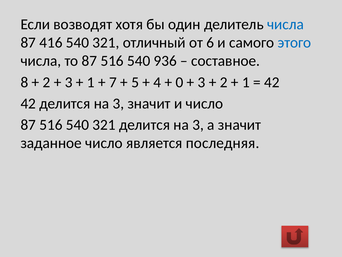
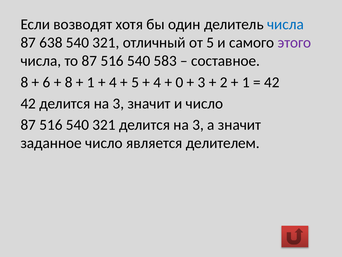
416: 416 -> 638 (51, 43)
от 6: 6 -> 5 (210, 43)
этого colour: blue -> purple (294, 43)
936: 936 -> 583 (165, 61)
2: 2 -> 6 (47, 82)
3: 3 -> 8 (69, 82)
7: 7 -> 4 (113, 82)
последняя: последняя -> делителем (223, 143)
